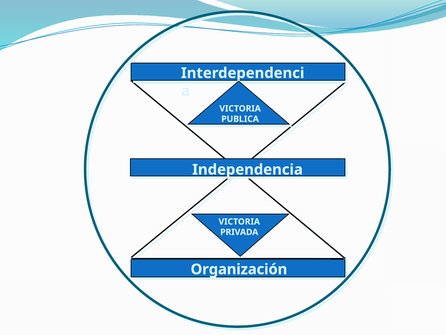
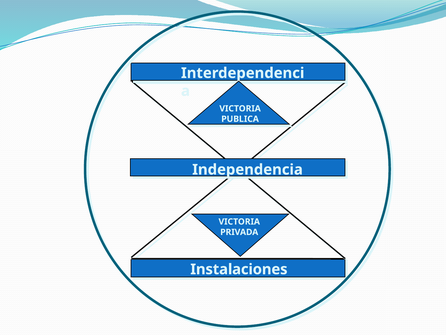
Organización: Organización -> Instalaciones (239, 269)
